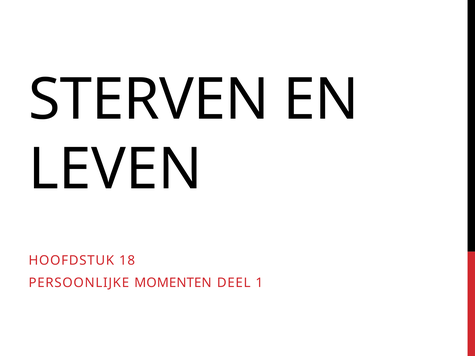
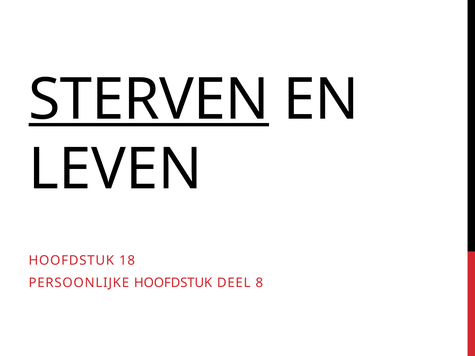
STERVEN underline: none -> present (149, 100)
PERSOONLIJKE MOMENTEN: MOMENTEN -> HOOFDSTUK (173, 283)
1: 1 -> 8 (259, 283)
